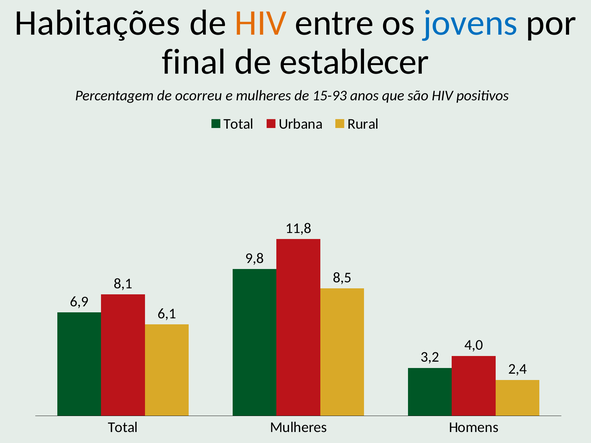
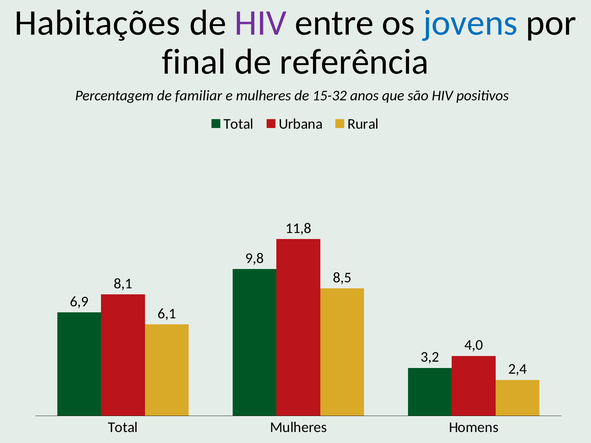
HIV colour: orange -> purple (261, 23)
establecer: establecer -> referência (354, 62)
ocorreu: ocorreu -> familiar (199, 96)
15-93: 15-93 -> 15-32 (330, 96)
